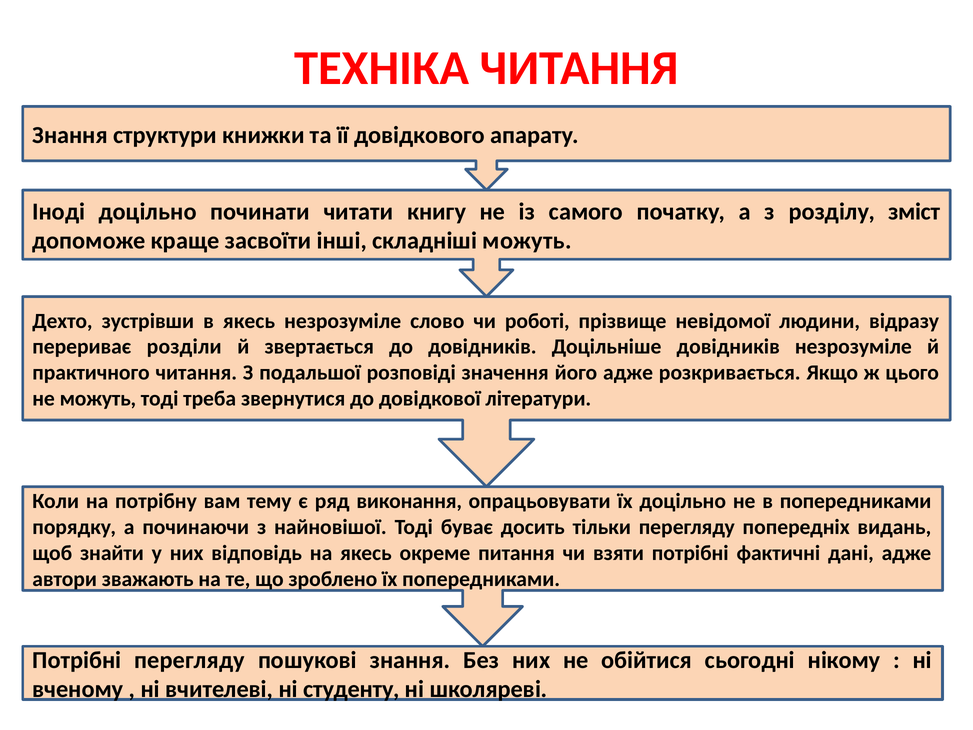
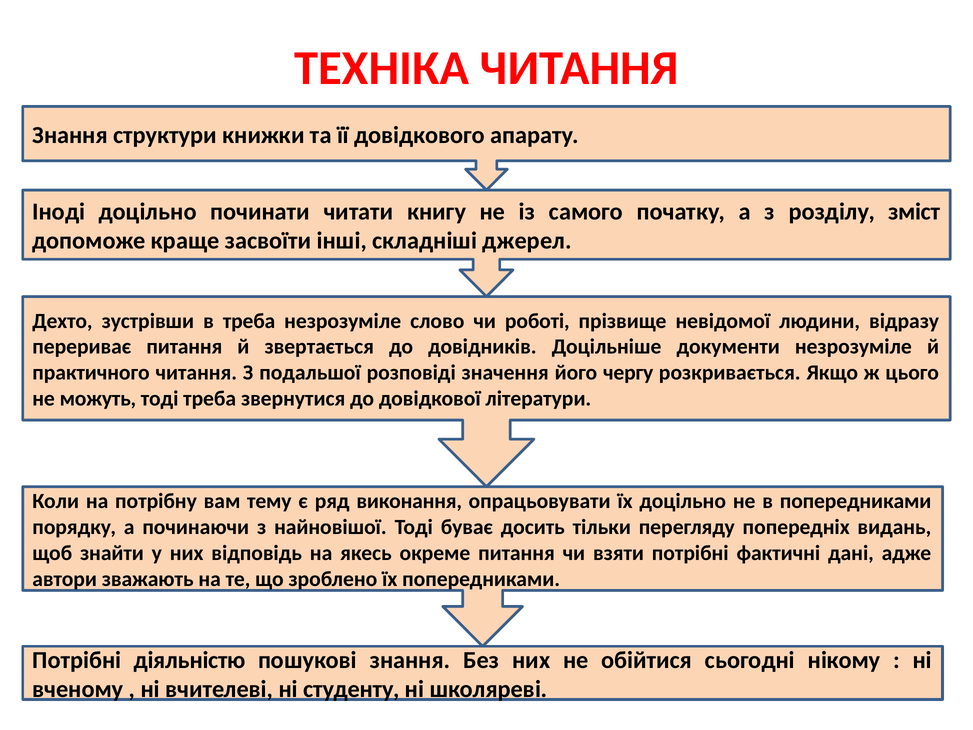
складніші можуть: можуть -> джерел (527, 241)
в якесь: якесь -> треба (249, 321)
перериває розділи: розділи -> питання (184, 347)
Доцільніше довідників: довідників -> документи (728, 347)
його адже: адже -> чергу (628, 373)
Потрібні перегляду: перегляду -> діяльністю (190, 660)
